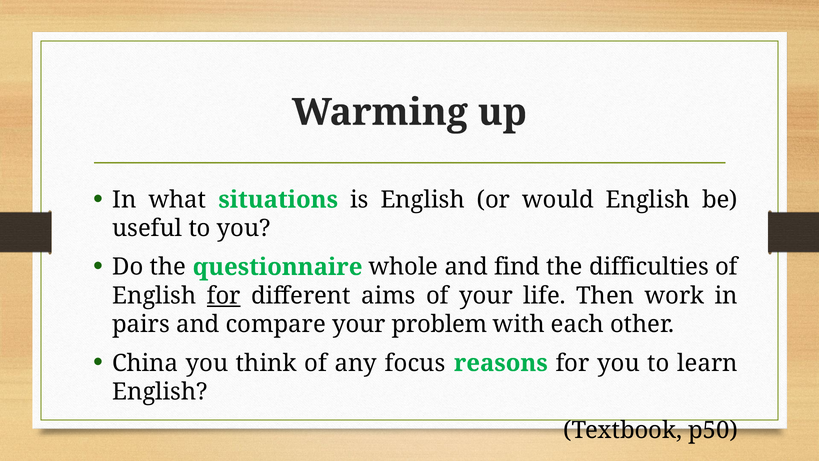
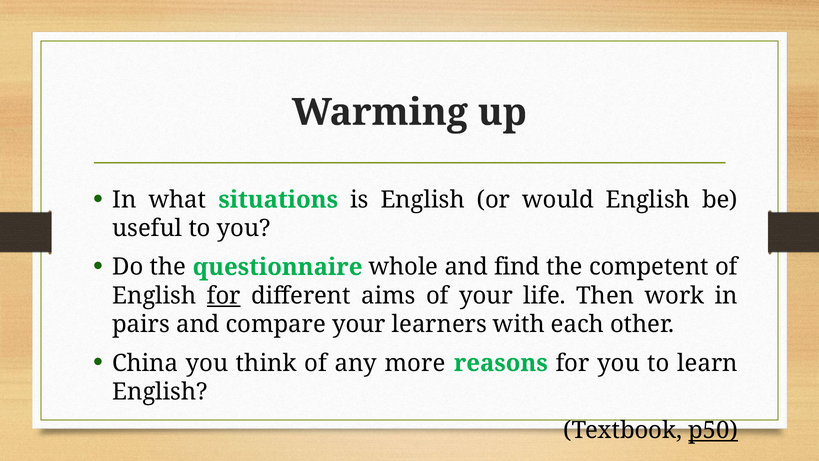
difficulties: difficulties -> competent (649, 267)
problem: problem -> learners (439, 324)
focus: focus -> more (415, 363)
p50 underline: none -> present (713, 430)
